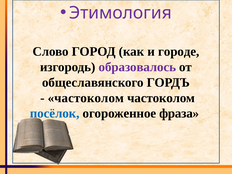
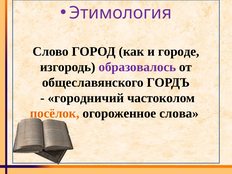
частоколом: частоколом -> городничий (86, 98)
посёлок colour: blue -> orange (55, 113)
фраза: фраза -> слова (179, 113)
